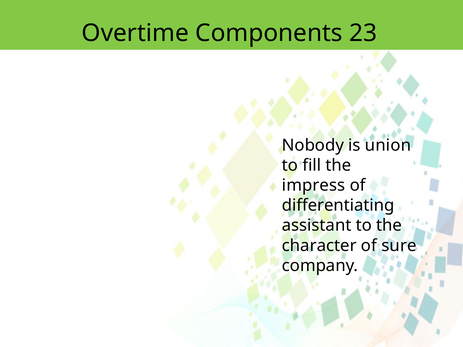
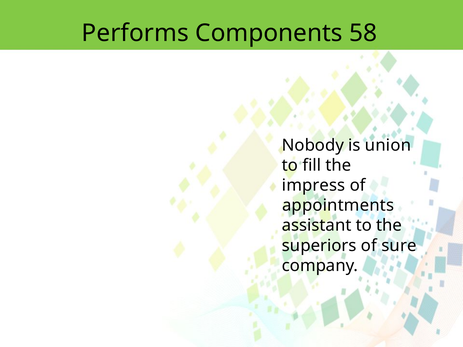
Overtime: Overtime -> Performs (135, 33)
23: 23 -> 58 (363, 33)
differentiating: differentiating -> appointments (338, 206)
character: character -> superiors (319, 246)
